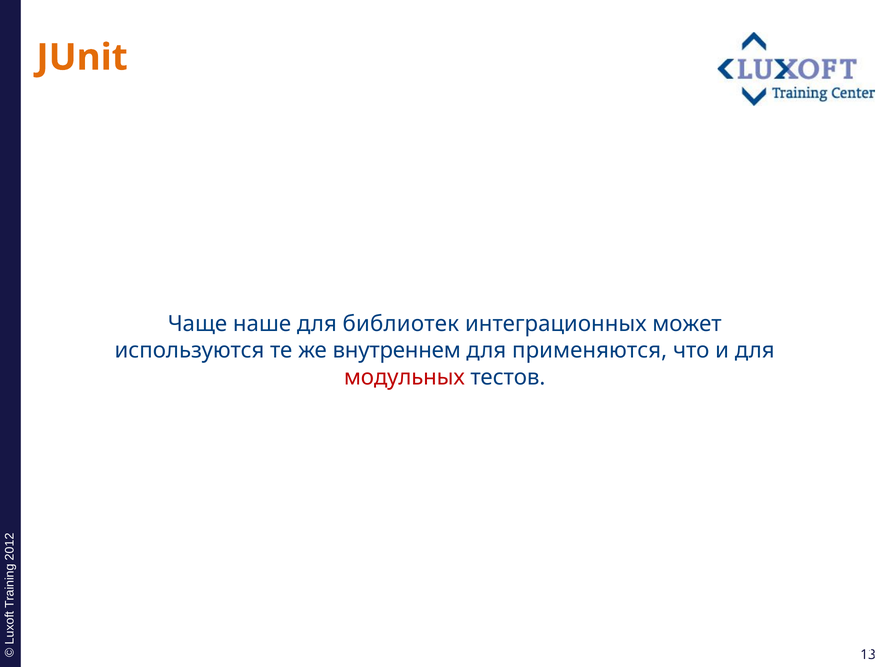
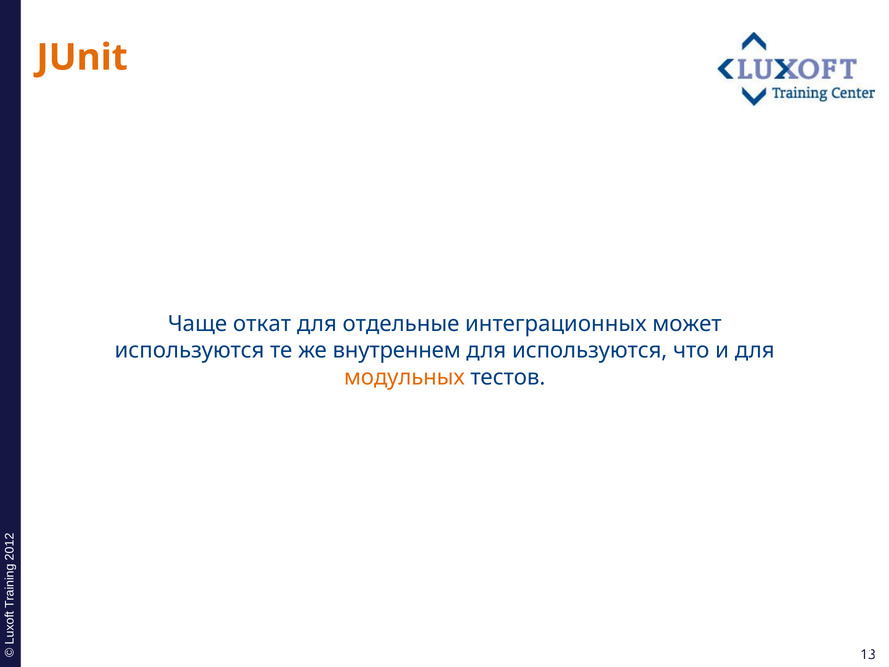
наше: наше -> откат (262, 324)
библиотек: библиотек -> отдельные (401, 324)
для применяются: применяются -> используются (590, 350)
модульных colour: red -> orange (404, 377)
